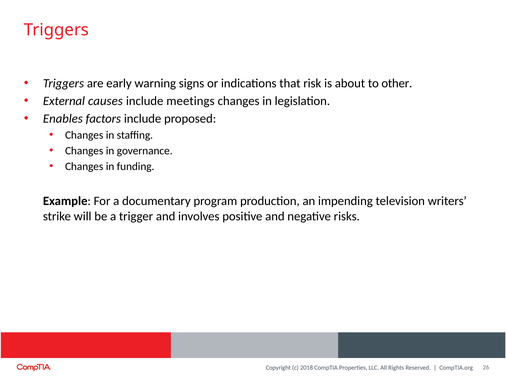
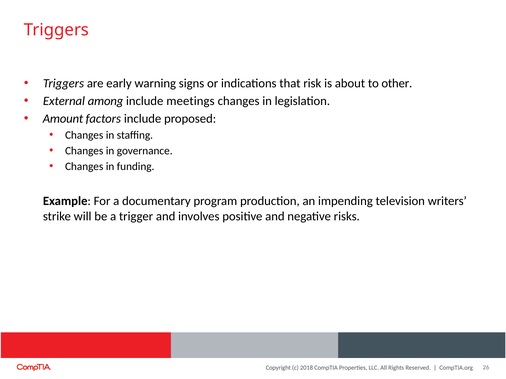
causes: causes -> among (106, 101)
Enables: Enables -> Amount (63, 119)
